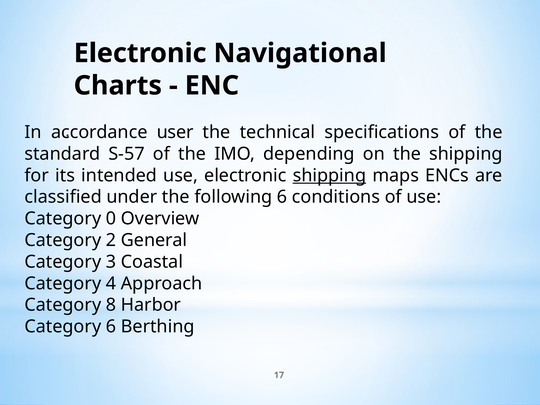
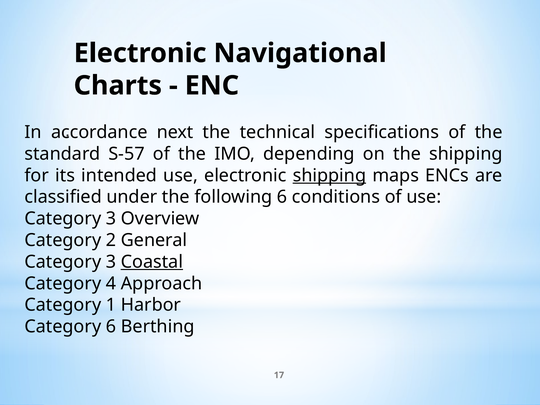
user: user -> next (175, 132)
0: 0 -> 3 (111, 219)
Coastal underline: none -> present (152, 262)
8: 8 -> 1 (111, 305)
